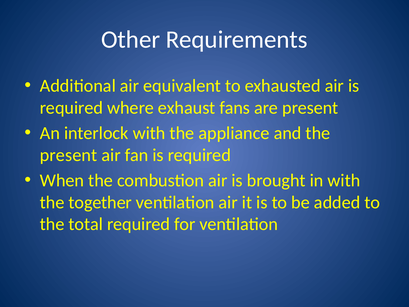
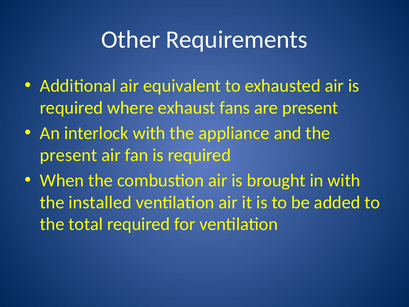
together: together -> installed (100, 202)
